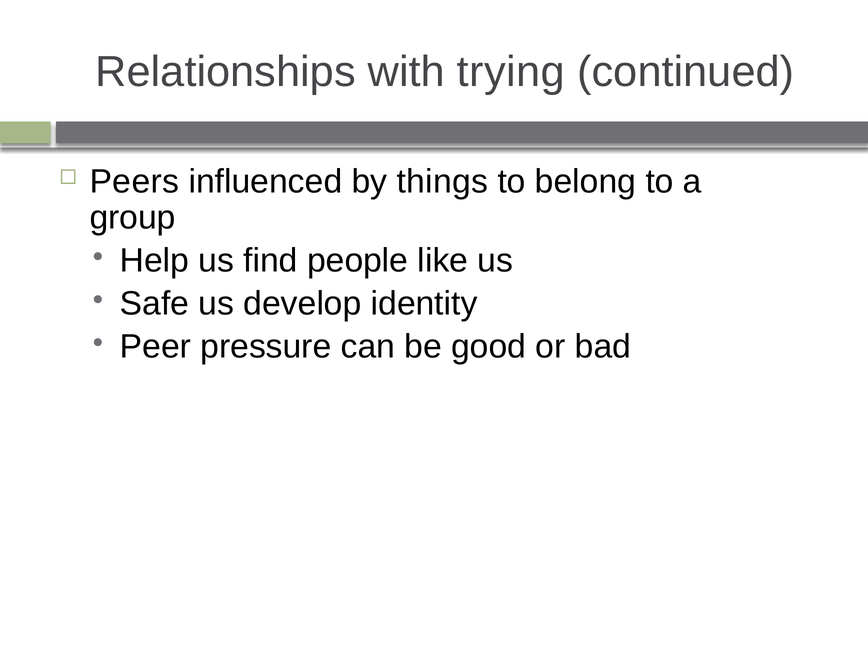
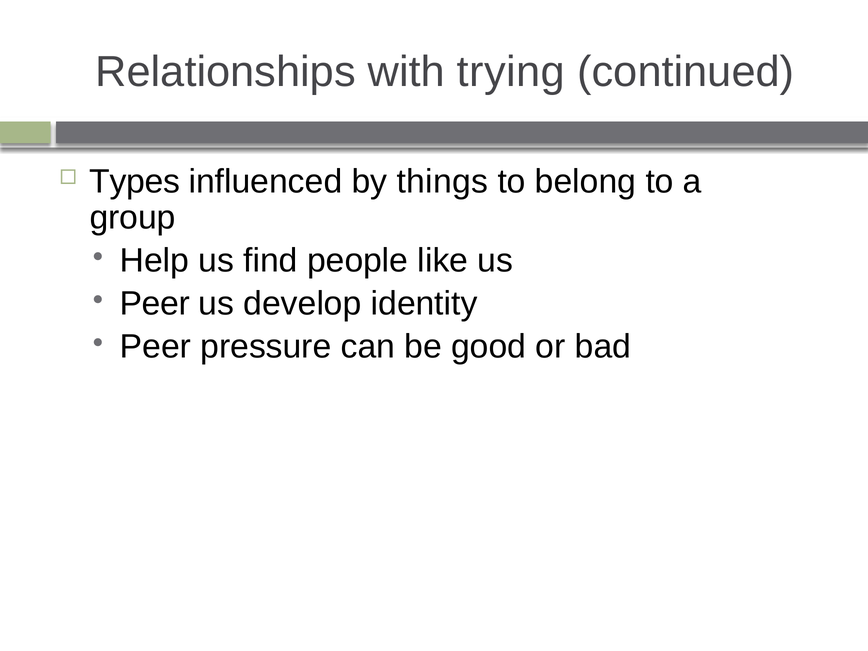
Peers: Peers -> Types (135, 181)
Safe: Safe -> Peer (155, 304)
